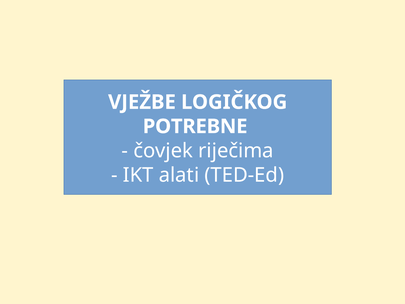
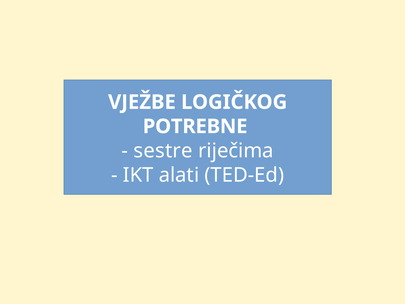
čovjek: čovjek -> sestre (163, 151)
